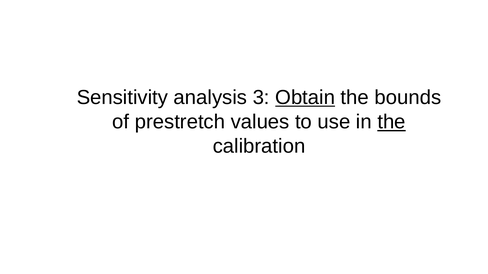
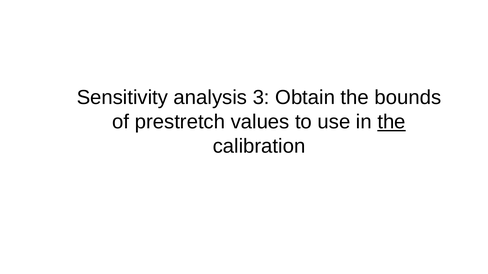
Obtain underline: present -> none (305, 98)
